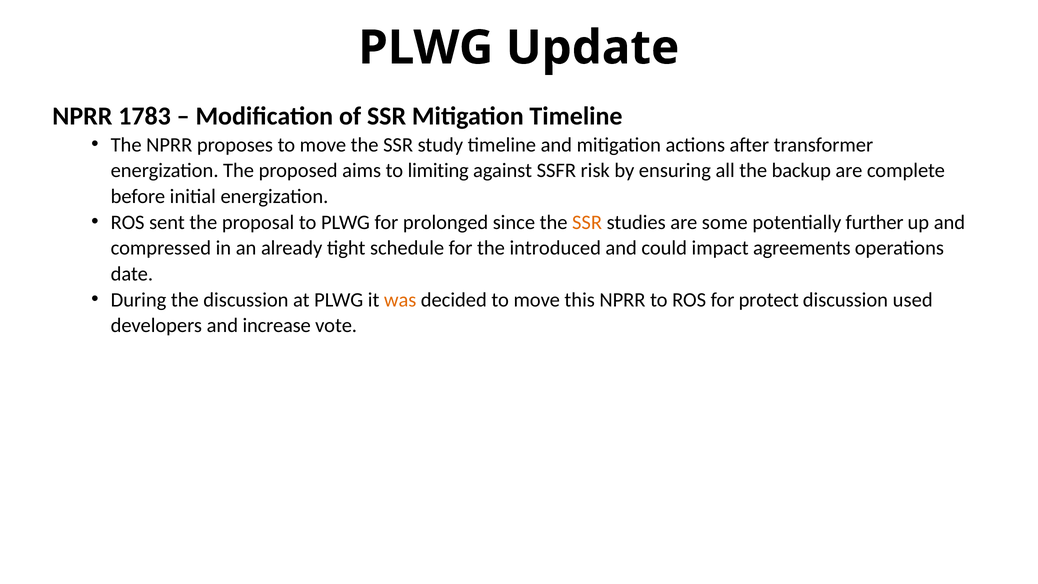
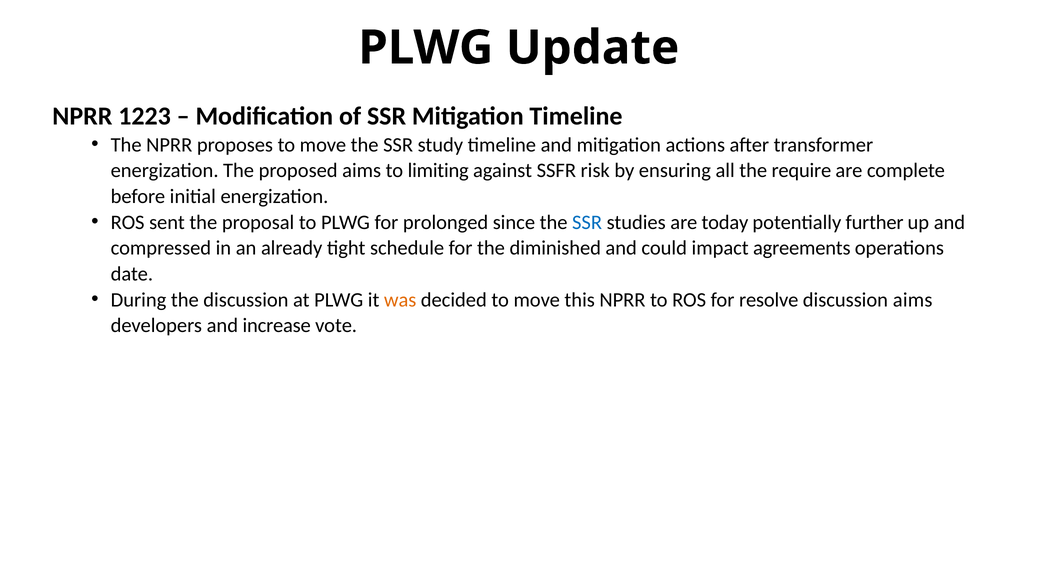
1783: 1783 -> 1223 (145, 116)
backup: backup -> require (801, 171)
SSR colour: orange -> blue (587, 222)
some: some -> today (725, 222)
introduced: introduced -> diminished (555, 248)
protect: protect -> resolve (769, 300)
discussion used: used -> aims (913, 300)
